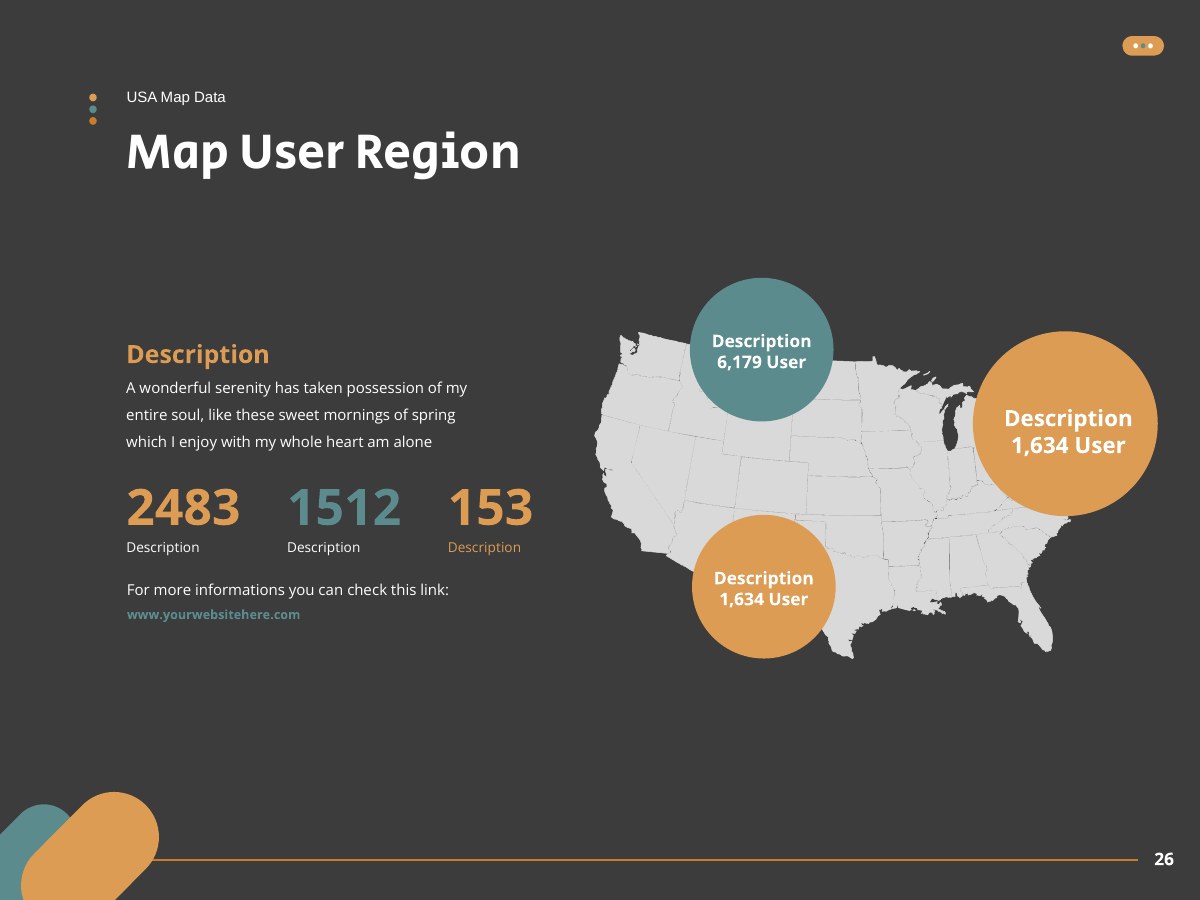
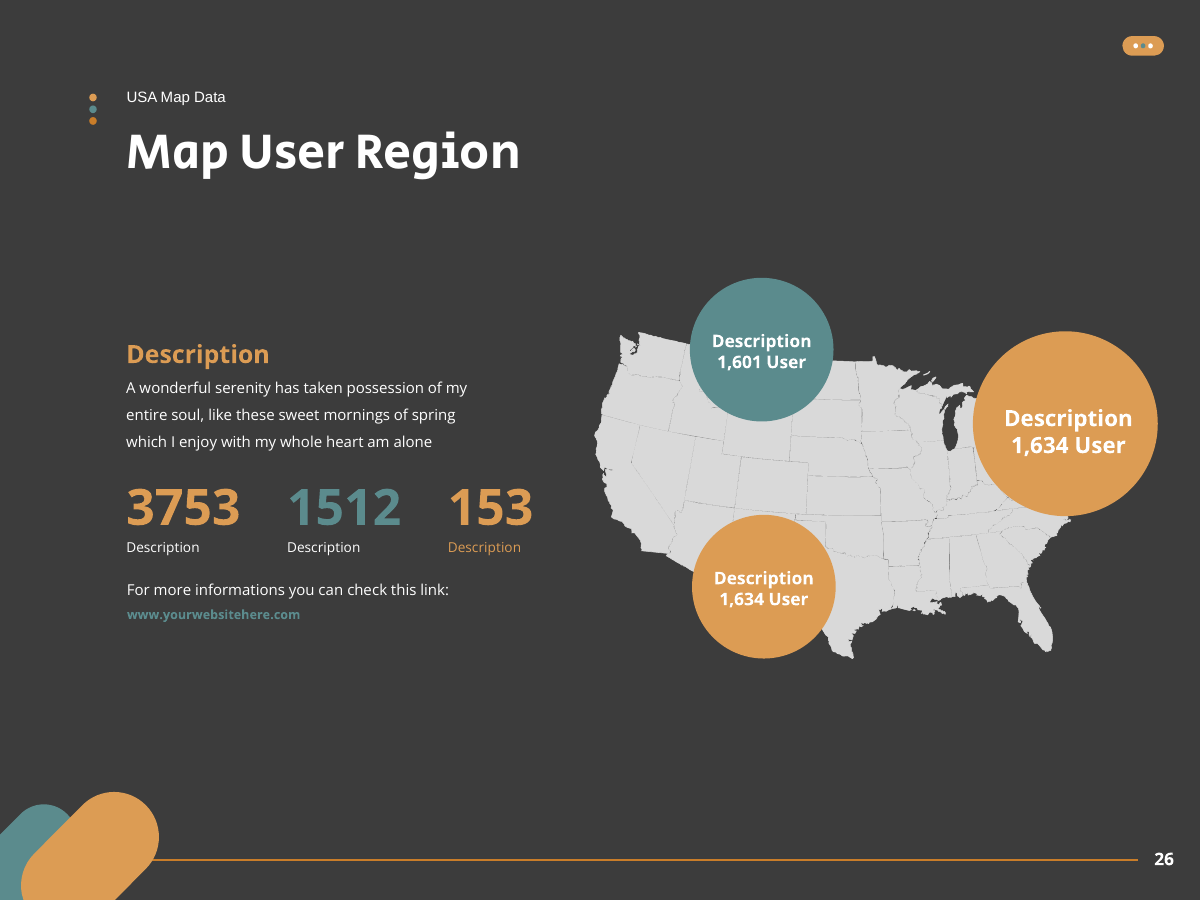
6,179: 6,179 -> 1,601 (740, 362)
2483: 2483 -> 3753 (183, 508)
